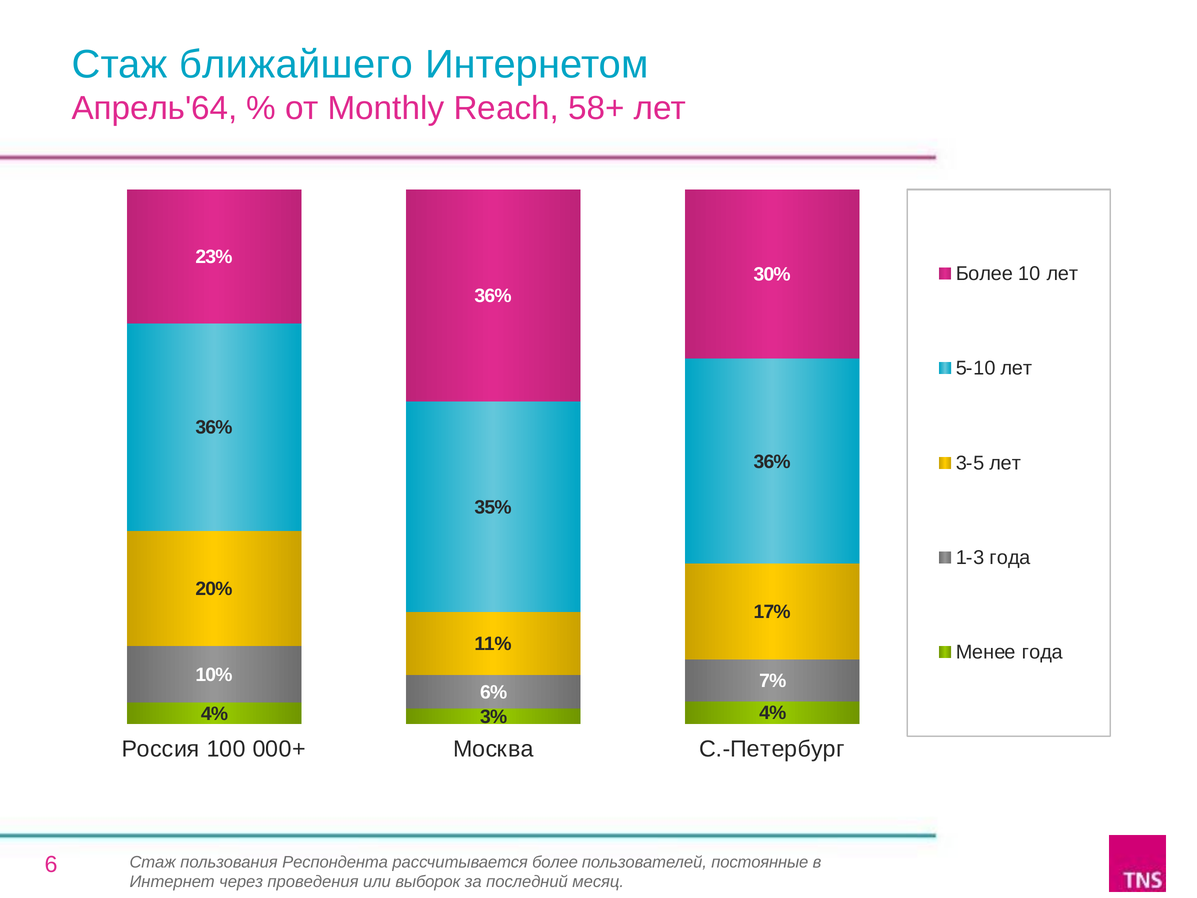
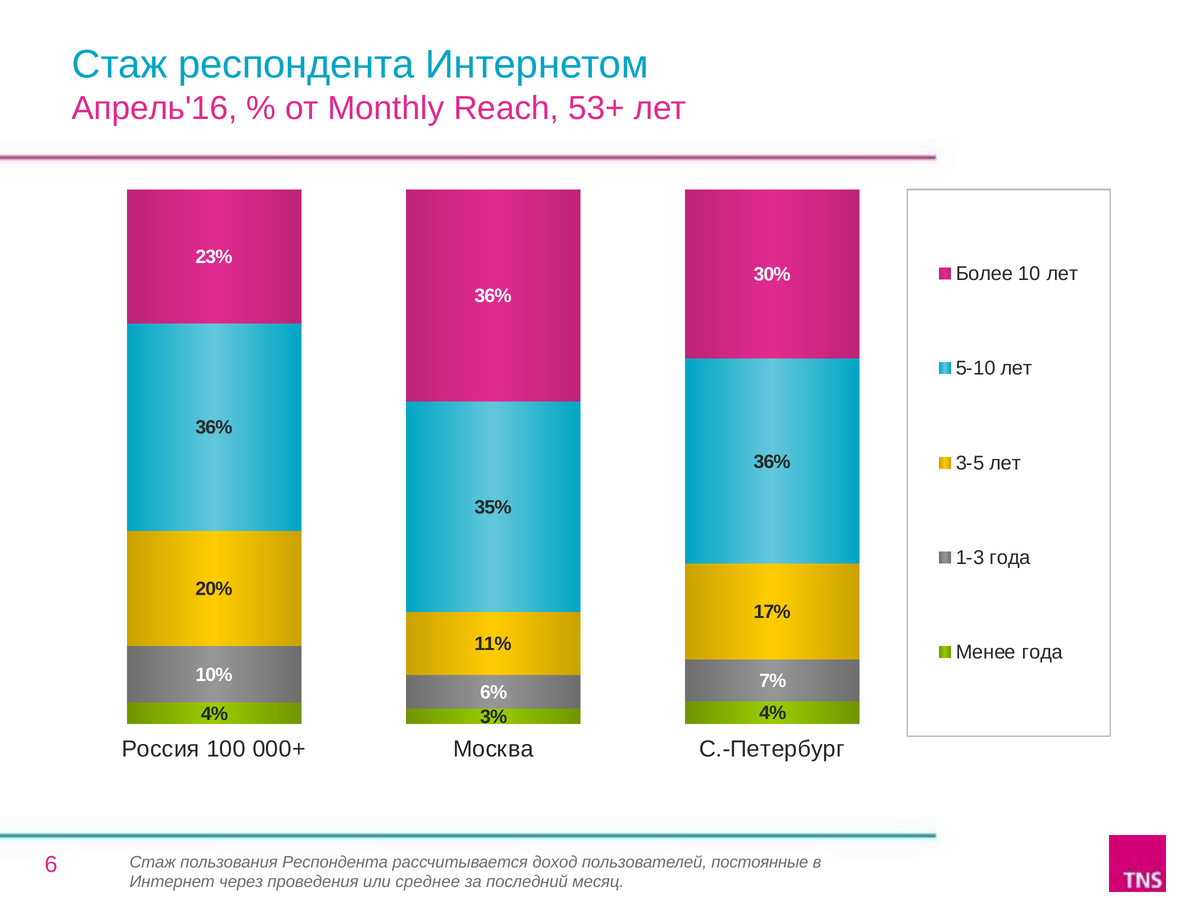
Стаж ближайшего: ближайшего -> респондента (296, 65)
Апрель'64: Апрель'64 -> Апрель'16 (155, 108)
58+: 58+ -> 53+ (596, 108)
рассчитывается более: более -> доход (555, 862)
выборок: выборок -> среднее (428, 882)
